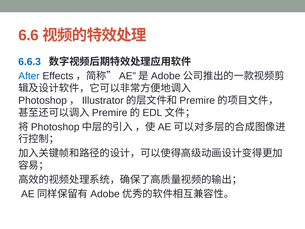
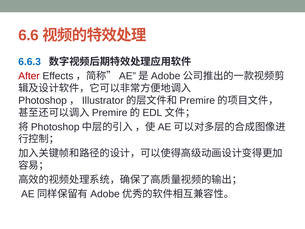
After colour: blue -> red (29, 76)
